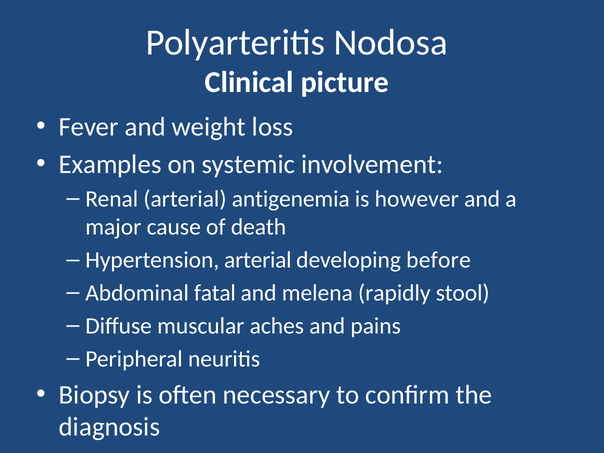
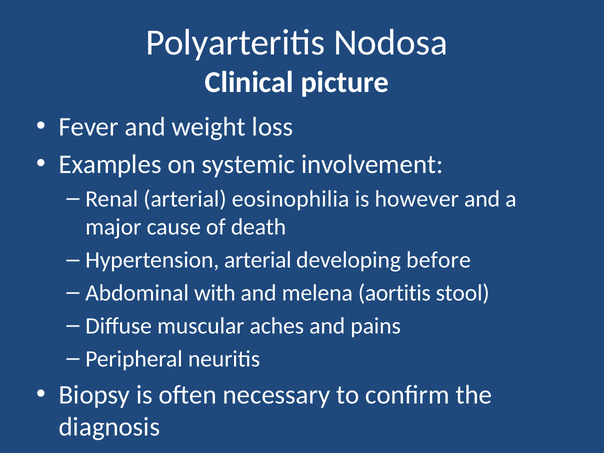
antigenemia: antigenemia -> eosinophilia (291, 199)
fatal: fatal -> with (215, 293)
rapidly: rapidly -> aortitis (394, 293)
